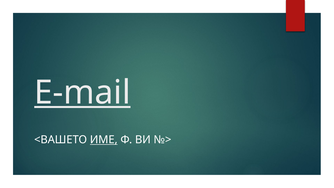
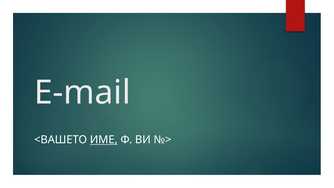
E-mail underline: present -> none (82, 93)
